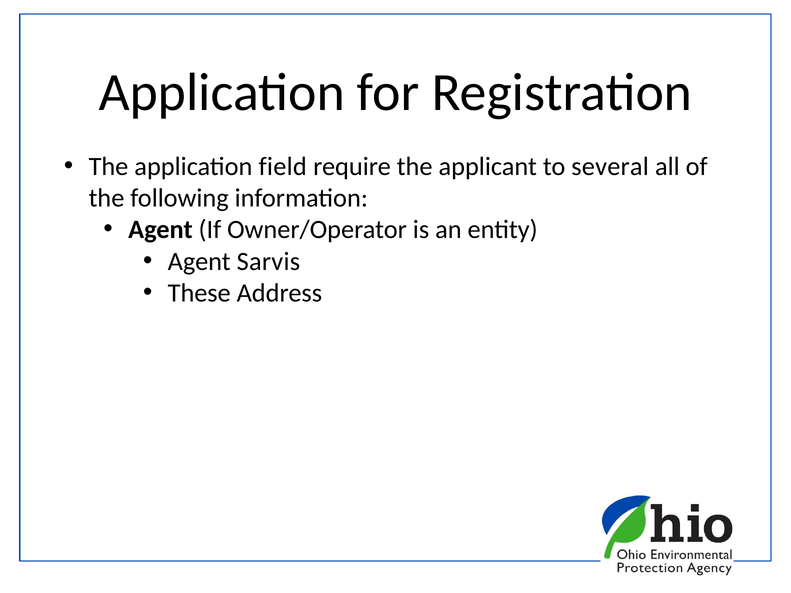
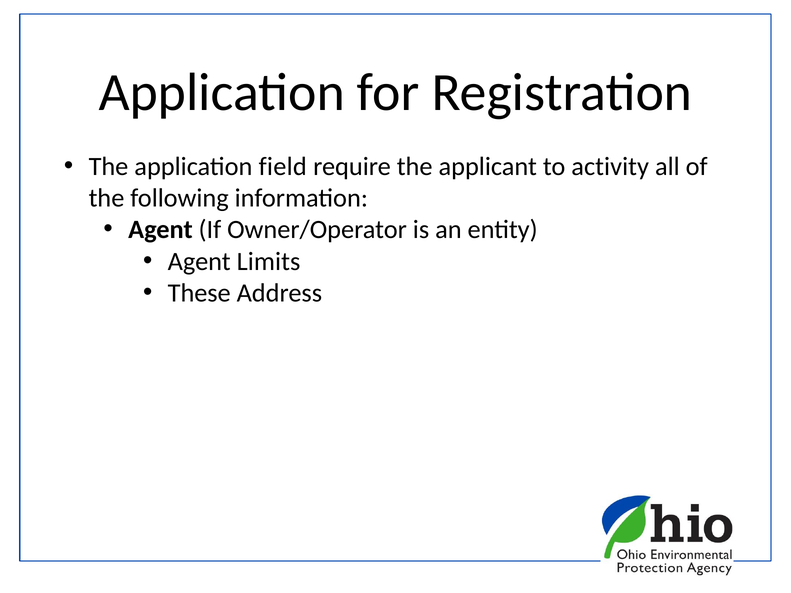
several: several -> activity (610, 167)
Sarvis: Sarvis -> Limits (268, 261)
